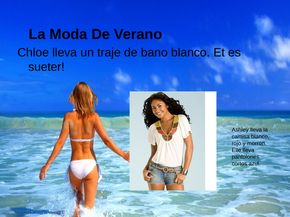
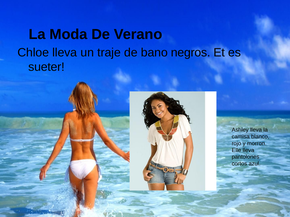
bano blanco: blanco -> negros (191, 53)
